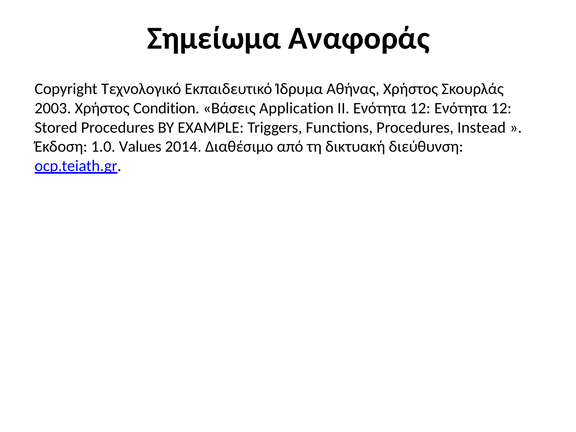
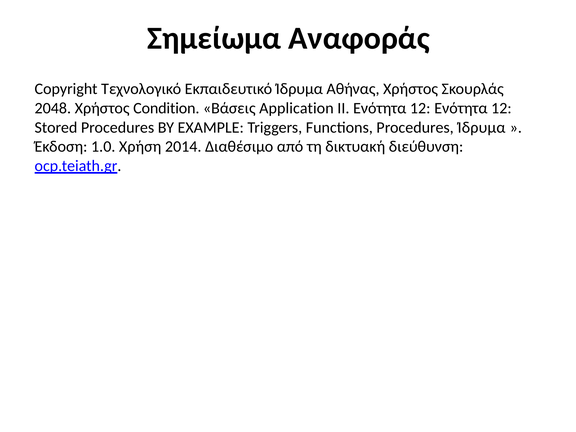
2003: 2003 -> 2048 (53, 108)
Procedures Instead: Instead -> Ίδρυμα (482, 127)
Values: Values -> Χρήση (140, 147)
